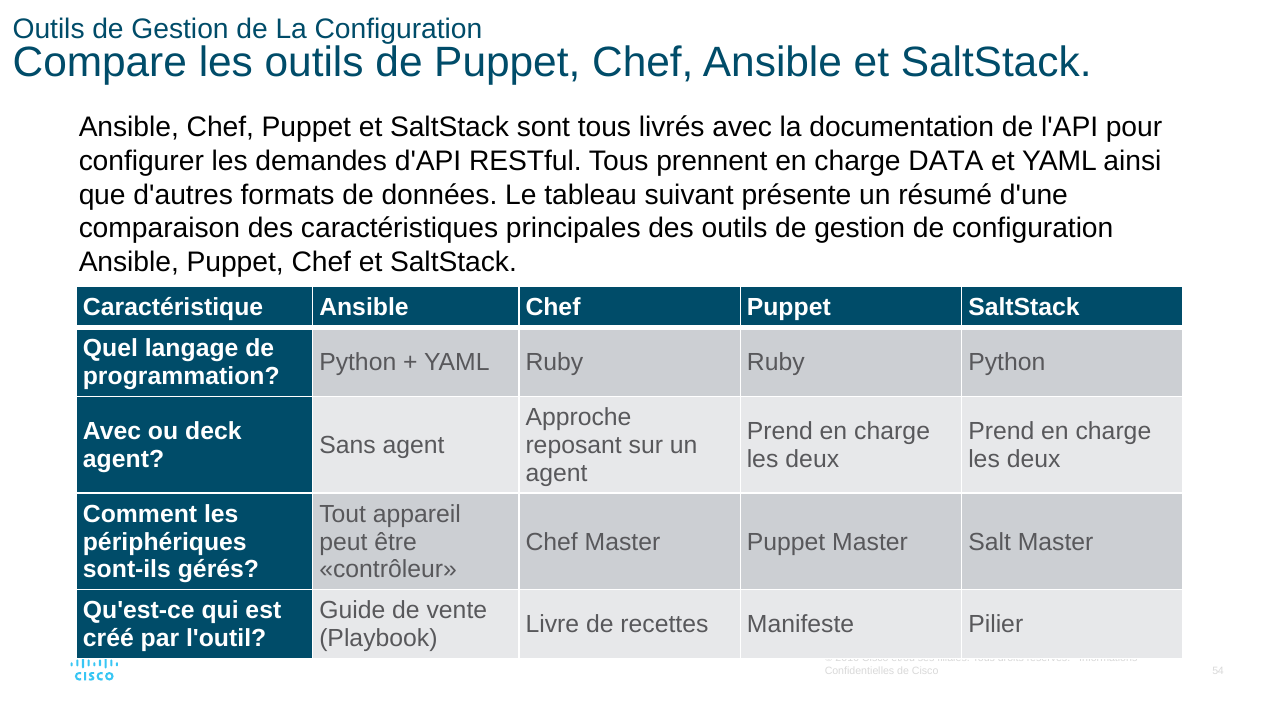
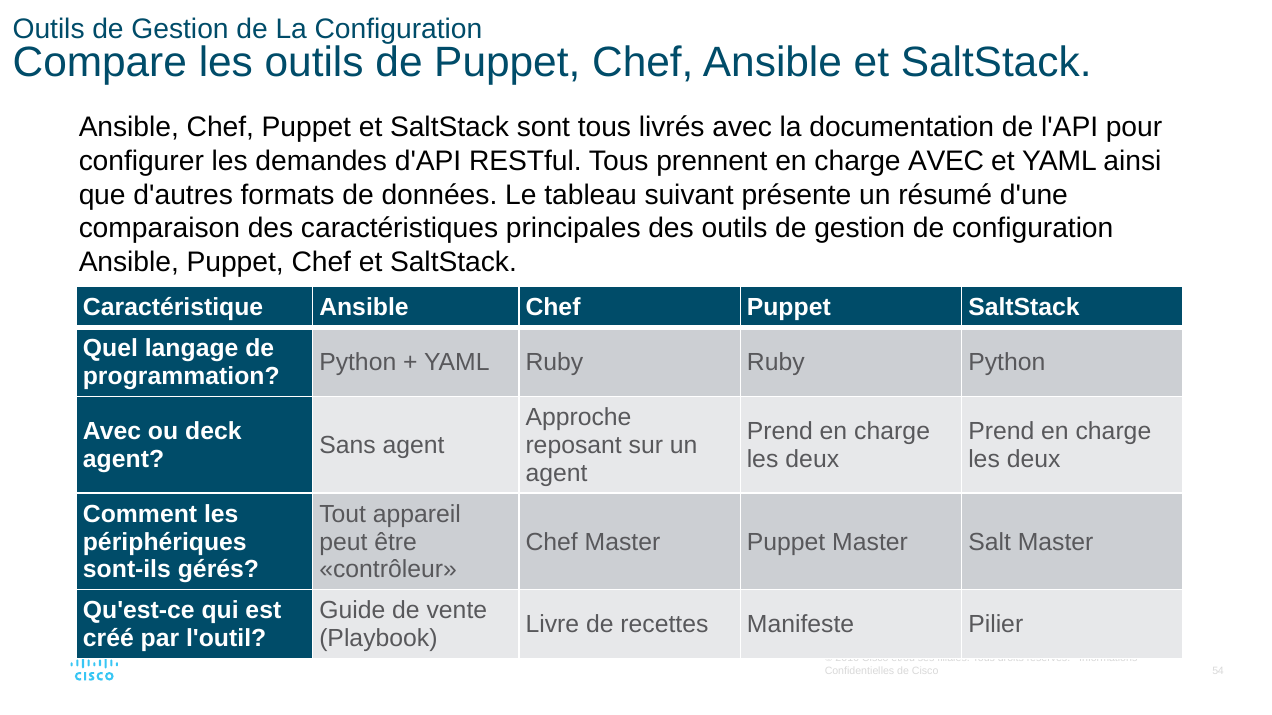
charge DATA: DATA -> AVEC (946, 161)
